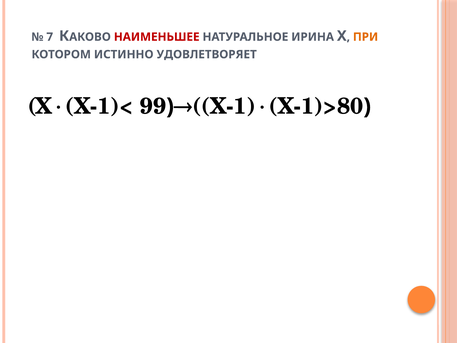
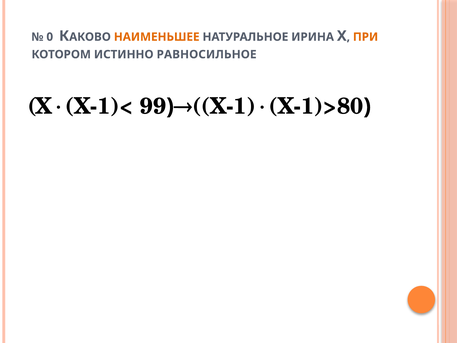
7: 7 -> 0 (50, 37)
НАИМЕНЬШЕЕ colour: red -> orange (157, 37)
УДОВЛЕТВОРЯЕТ: УДОВЛЕТВОРЯЕТ -> РАВНОСИЛЬНОЕ (207, 54)
